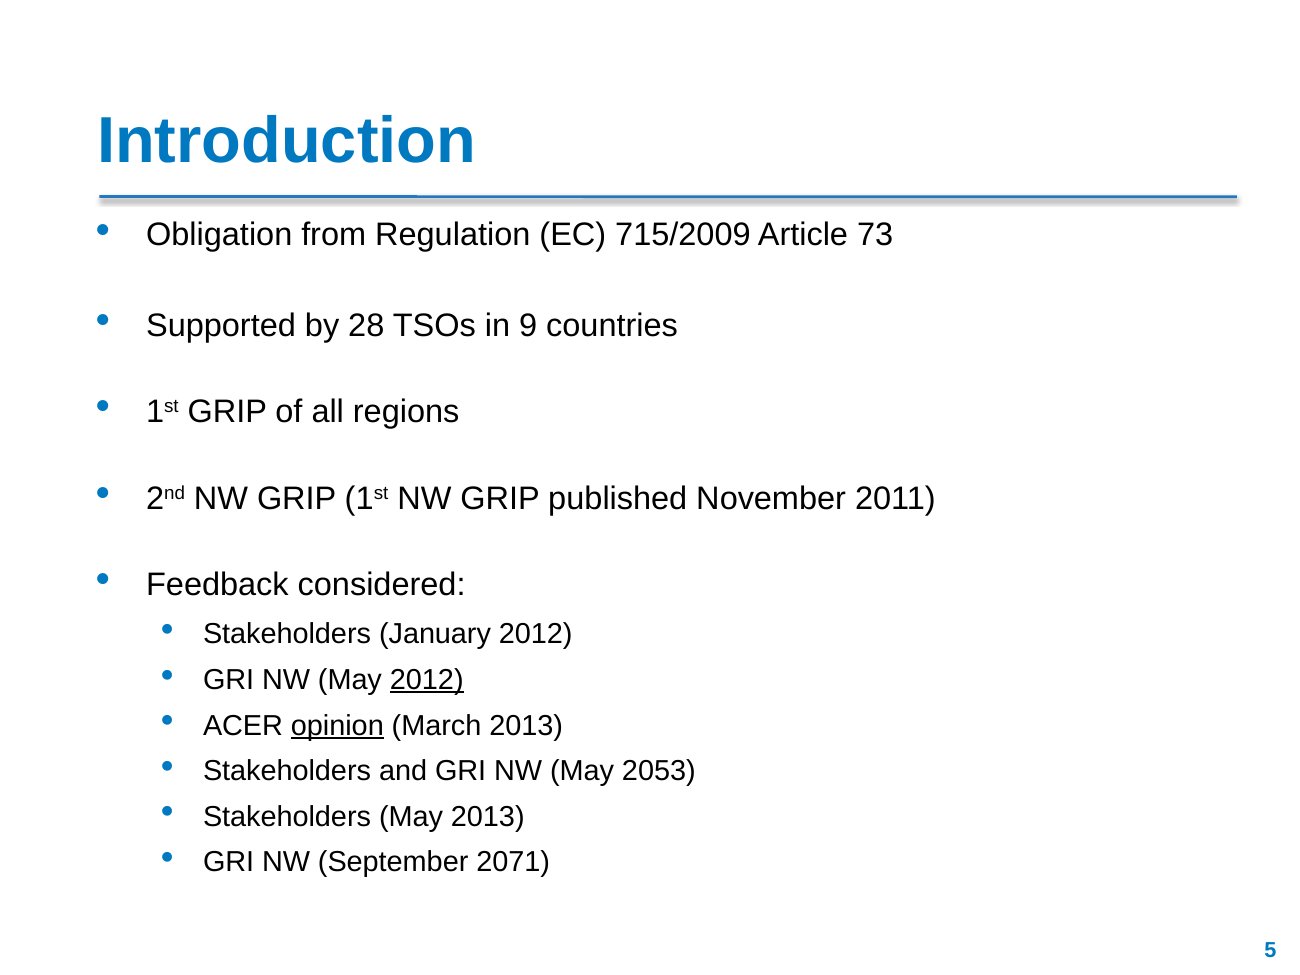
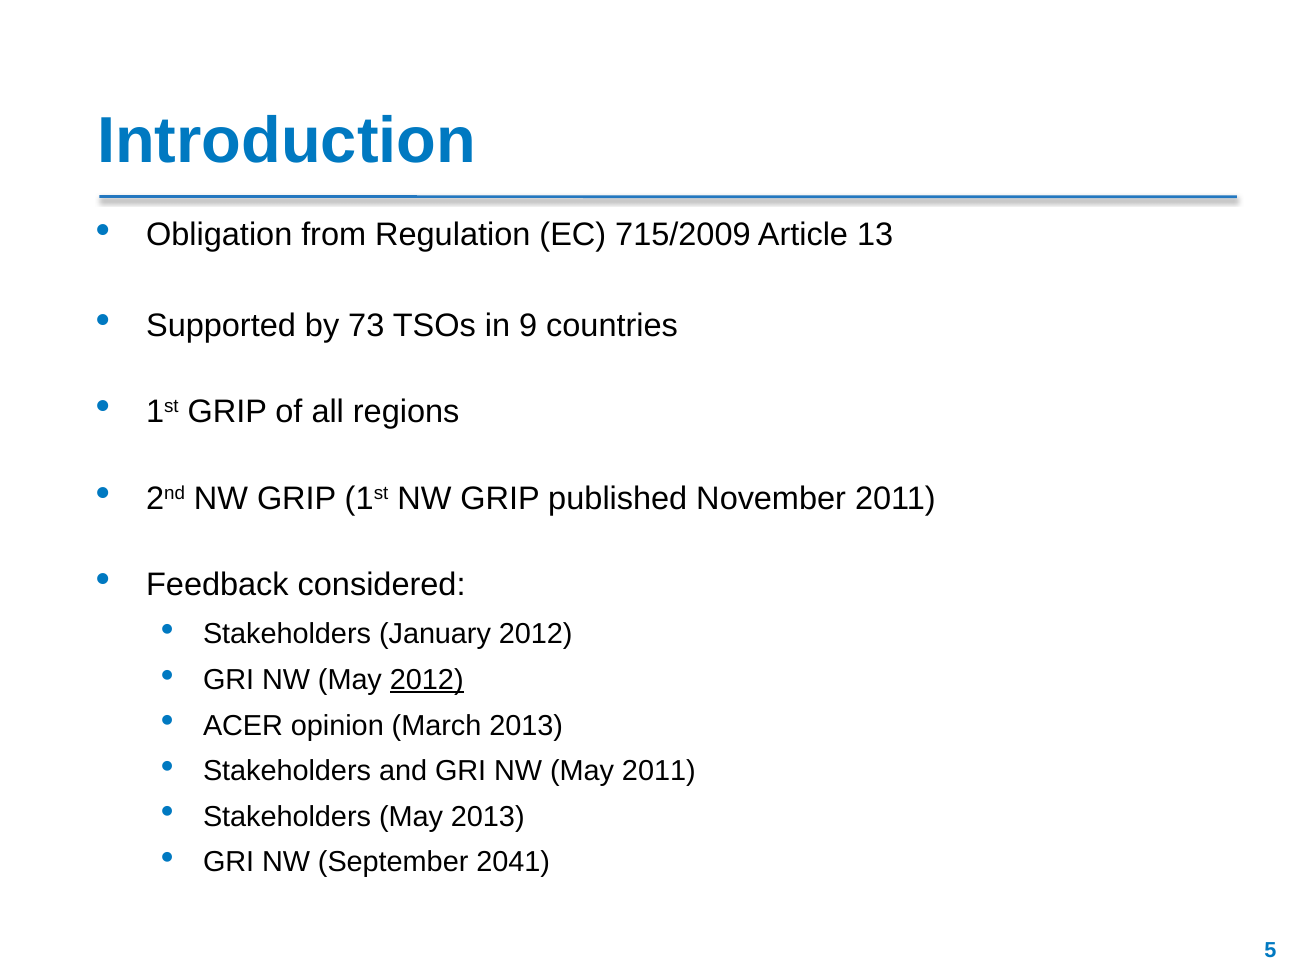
73: 73 -> 13 (875, 235)
28: 28 -> 73 (366, 326)
opinion underline: present -> none (337, 725)
May 2053: 2053 -> 2011 (659, 771)
2071: 2071 -> 2041 (513, 862)
